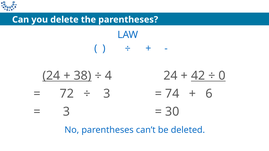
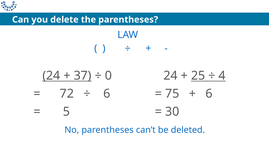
38: 38 -> 37 (83, 76)
4: 4 -> 0 (108, 76)
42: 42 -> 25 (198, 76)
0: 0 -> 4 (222, 76)
3: 3 -> 6 (107, 94)
74: 74 -> 75 (172, 94)
3: 3 -> 5 (67, 112)
